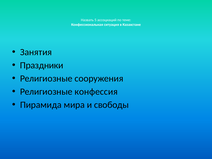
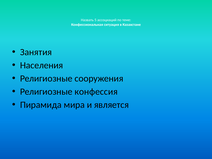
Праздники: Праздники -> Населения (42, 65)
свободы: свободы -> является (111, 105)
